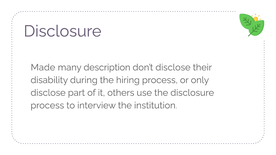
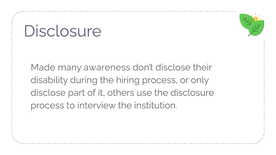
description: description -> awareness (107, 68)
